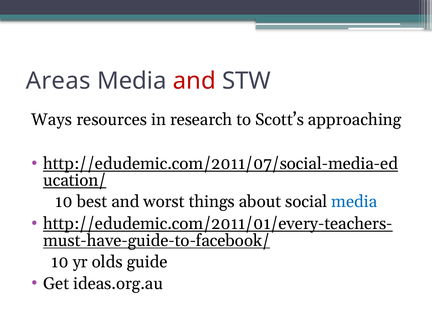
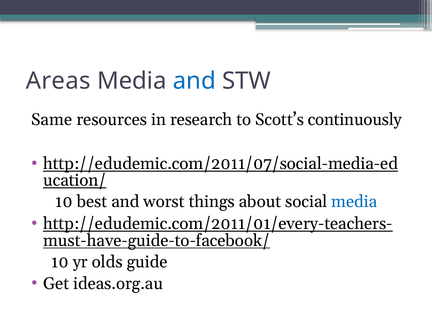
and colour: red -> blue (194, 81)
Ways: Ways -> Same (52, 120)
approaching: approaching -> continuously (355, 120)
